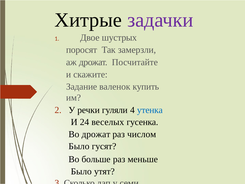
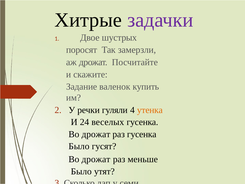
утенка colour: blue -> orange (150, 110)
раз числом: числом -> гусенка (142, 134)
больше: больше -> дрожат (96, 159)
